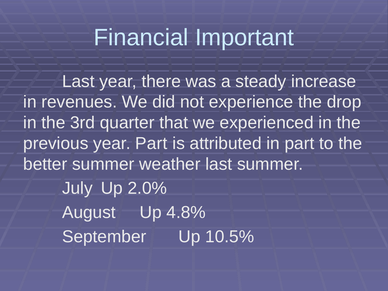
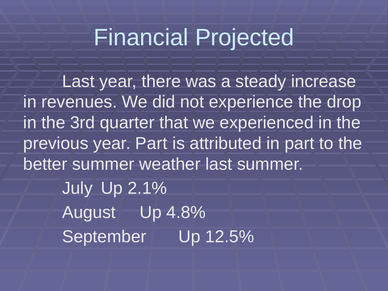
Important: Important -> Projected (245, 37)
2.0%: 2.0% -> 2.1% (147, 188)
10.5%: 10.5% -> 12.5% (230, 237)
